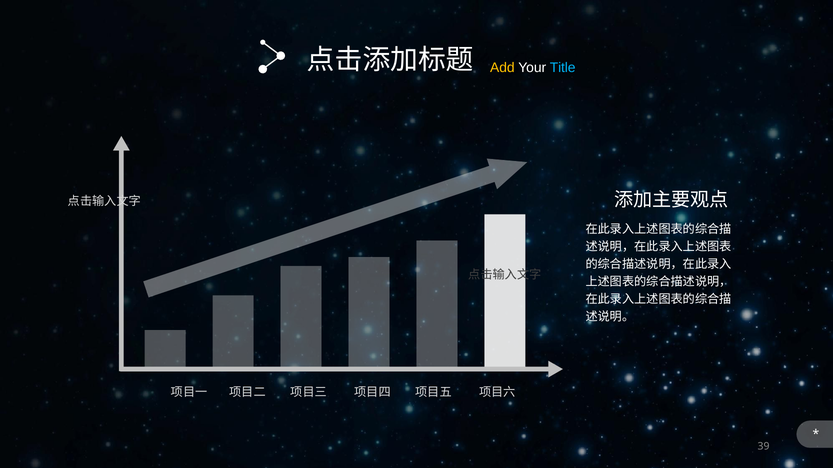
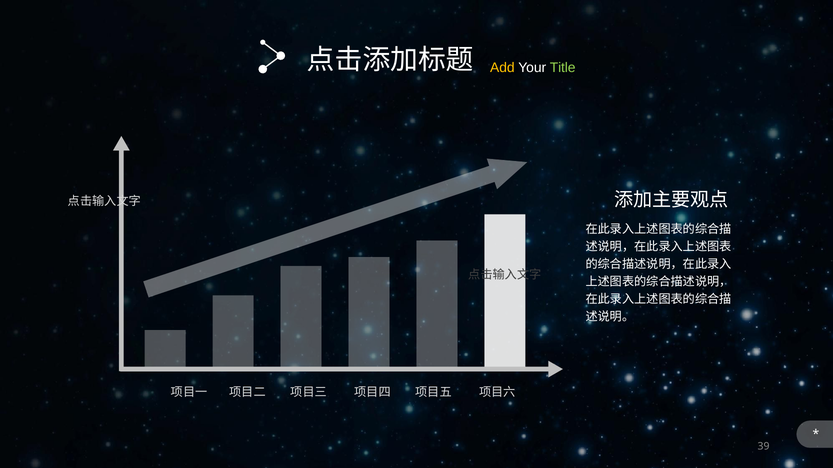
Title colour: light blue -> light green (563, 68)
